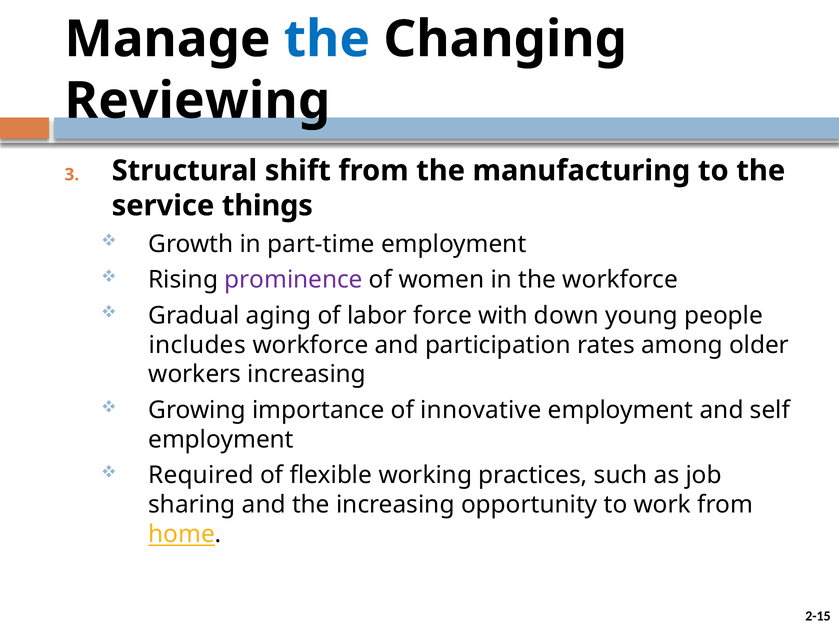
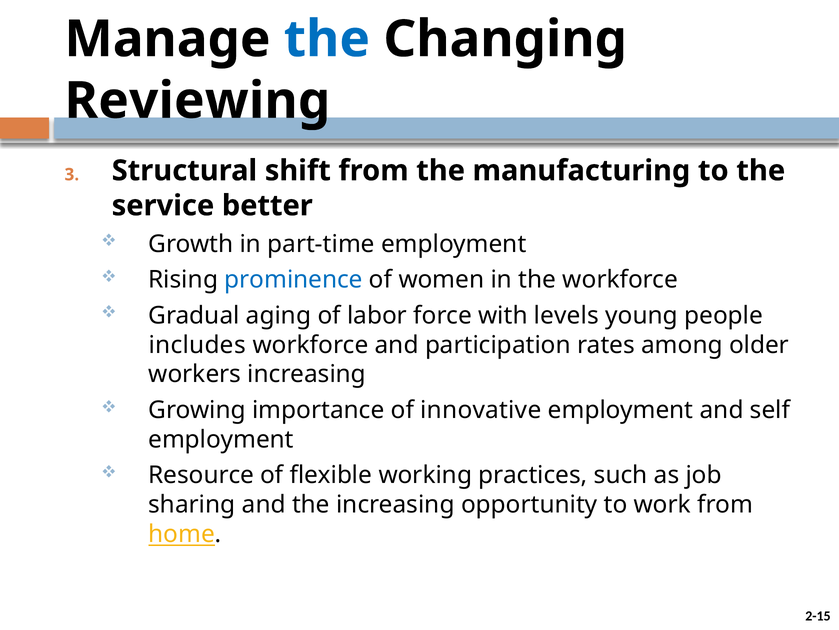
things: things -> better (267, 205)
prominence colour: purple -> blue (294, 279)
down: down -> levels (566, 315)
Required: Required -> Resource (201, 475)
